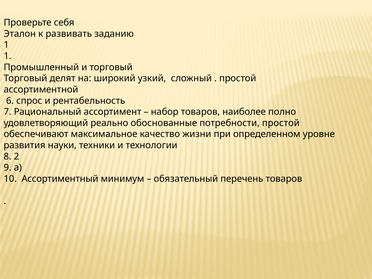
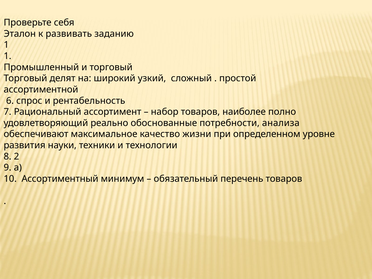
потребности простой: простой -> анализа (281, 123)
